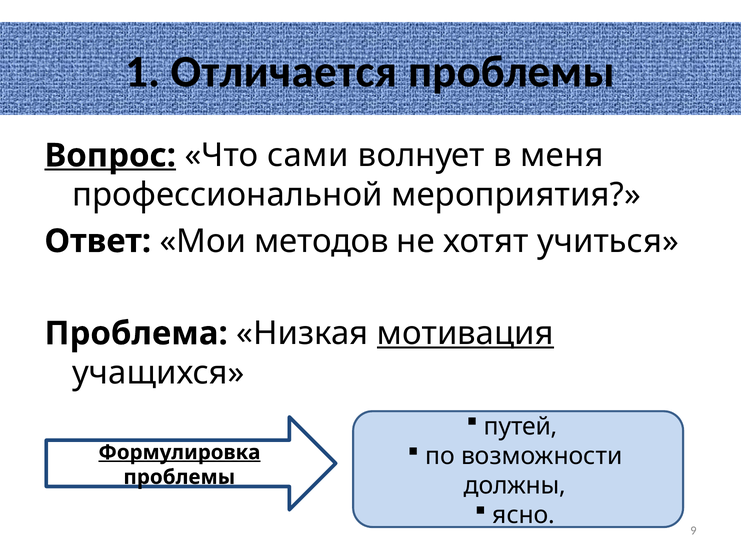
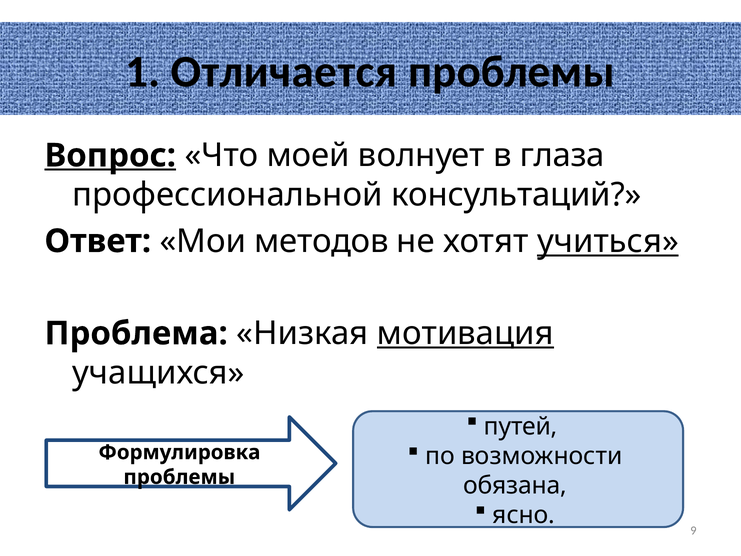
сами: сами -> моей (308, 155)
меня: меня -> глаза (562, 155)
мероприятия: мероприятия -> консультаций (516, 195)
учиться underline: none -> present (608, 241)
Формулировка underline: present -> none (179, 452)
должны: должны -> обязана (515, 485)
